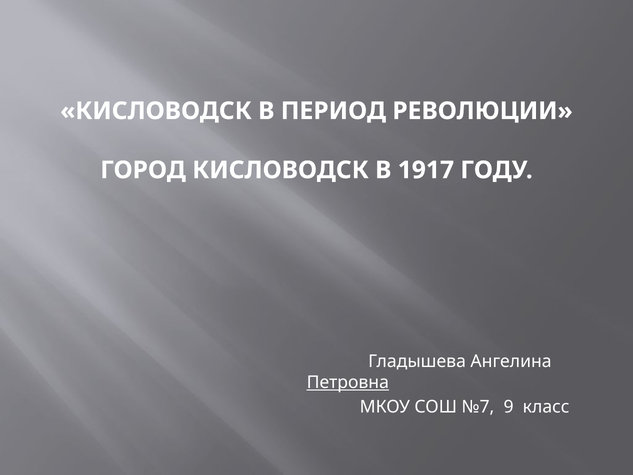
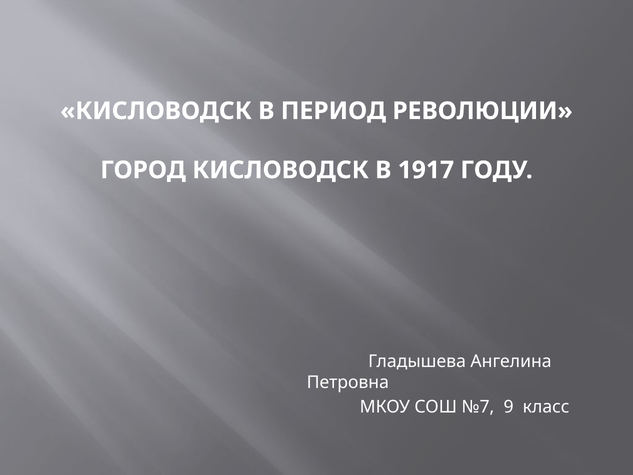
Петровна underline: present -> none (348, 382)
